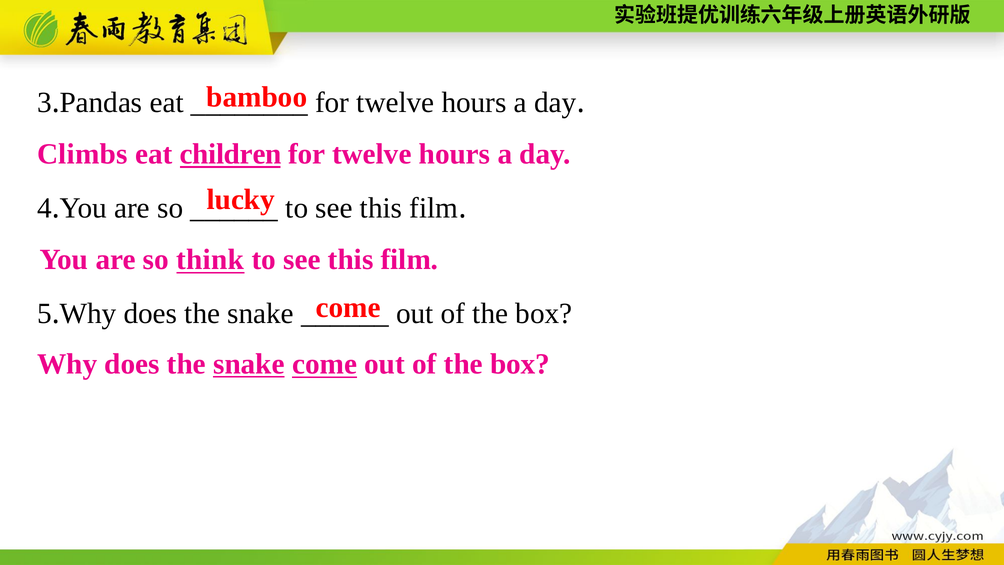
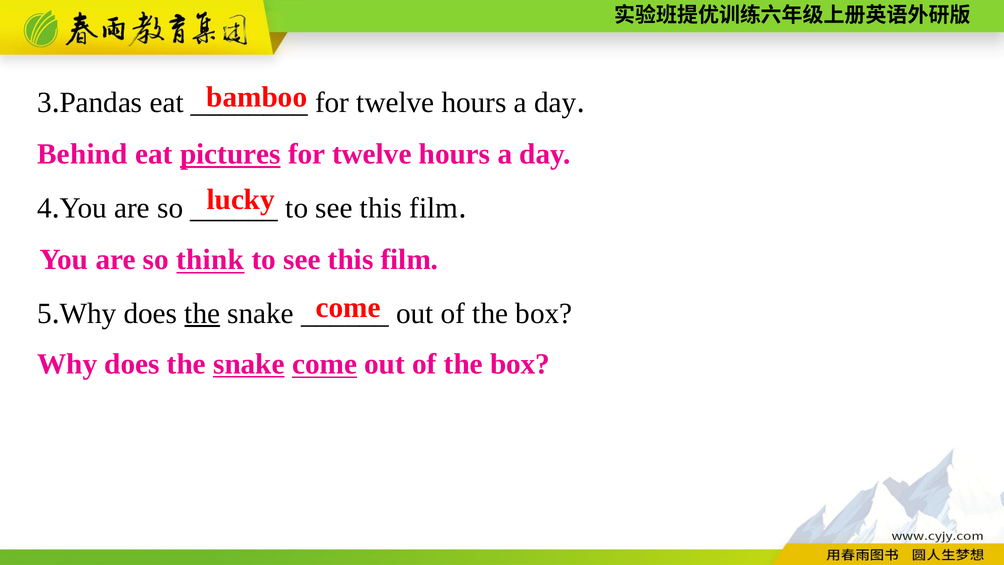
Climbs: Climbs -> Behind (82, 154)
children: children -> pictures (230, 154)
the underline: none -> present (202, 313)
